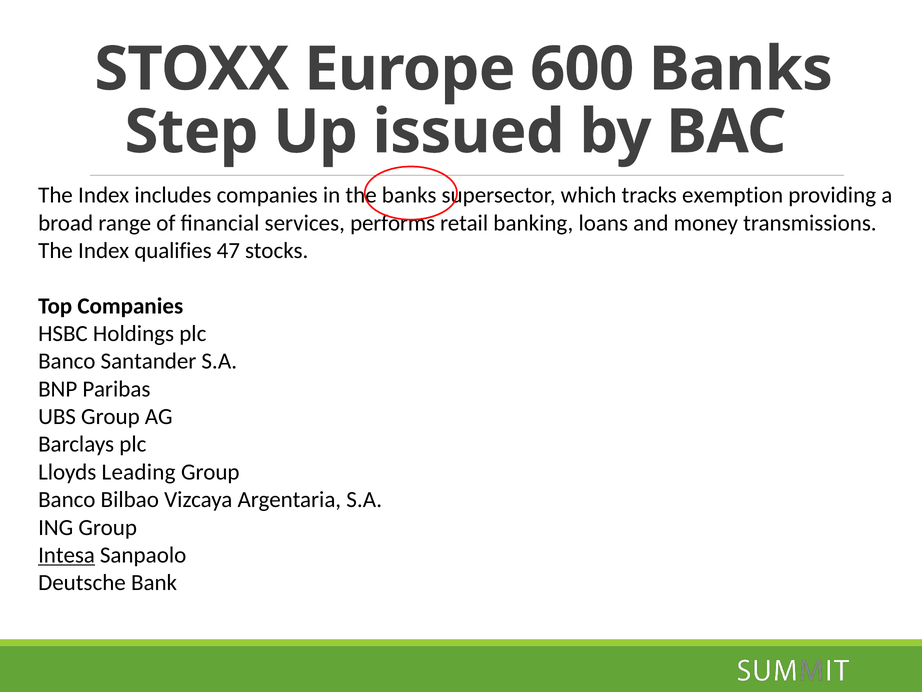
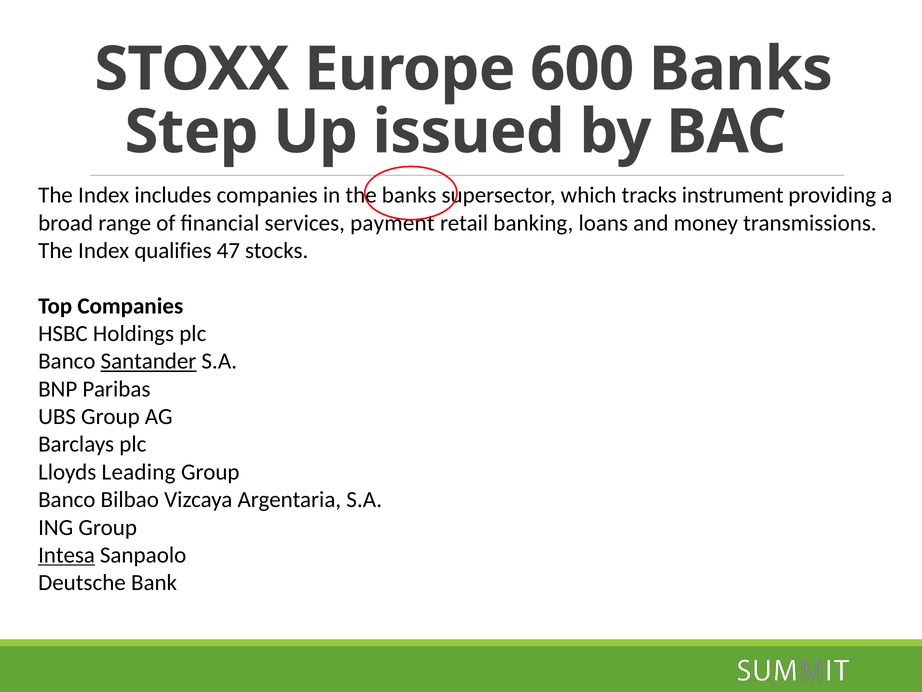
exemption: exemption -> instrument (733, 195)
performs: performs -> payment (392, 223)
Santander underline: none -> present (148, 361)
